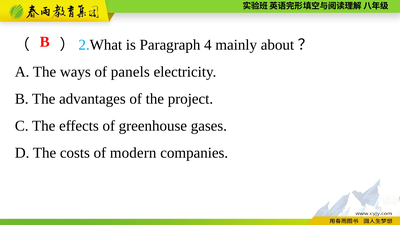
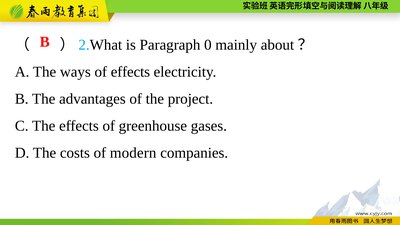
4: 4 -> 0 (208, 45)
of panels: panels -> effects (130, 72)
